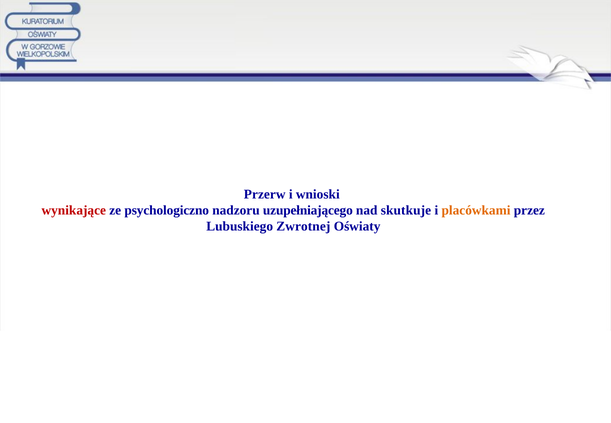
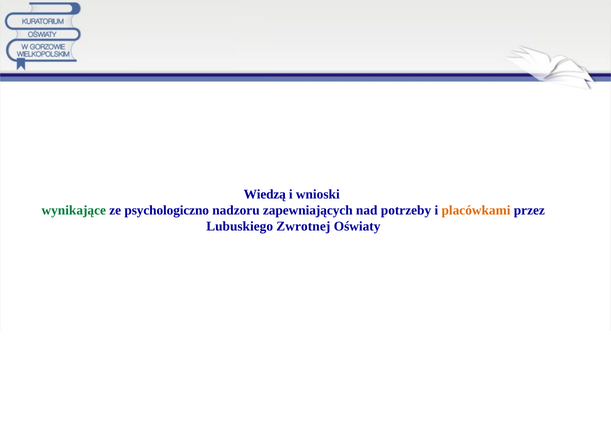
Przerw: Przerw -> Wiedzą (265, 194)
wynikające colour: red -> green (74, 210)
uzupełniającego: uzupełniającego -> zapewniających (308, 210)
skutkuje: skutkuje -> potrzeby (406, 210)
